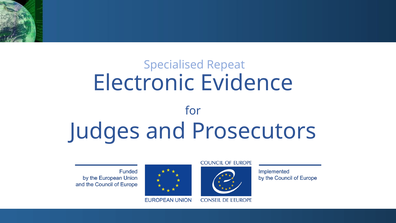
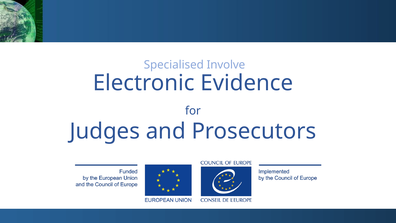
Repeat: Repeat -> Involve (226, 65)
